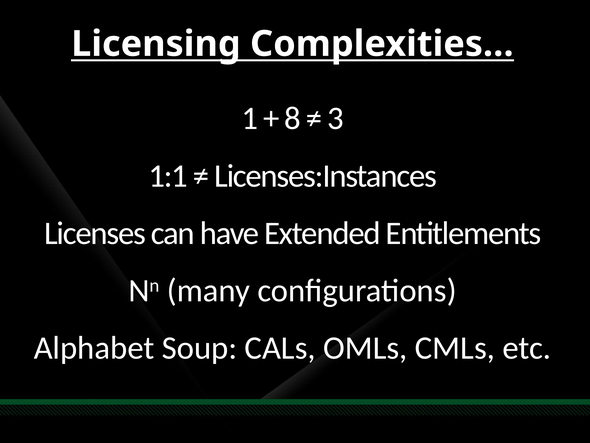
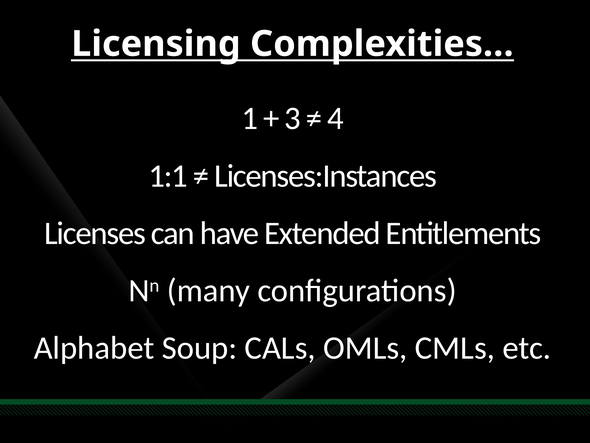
8: 8 -> 3 (293, 118)
3: 3 -> 4 (335, 118)
